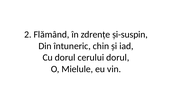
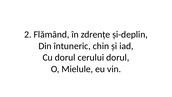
și-suspin: și-suspin -> și-deplin (130, 34)
